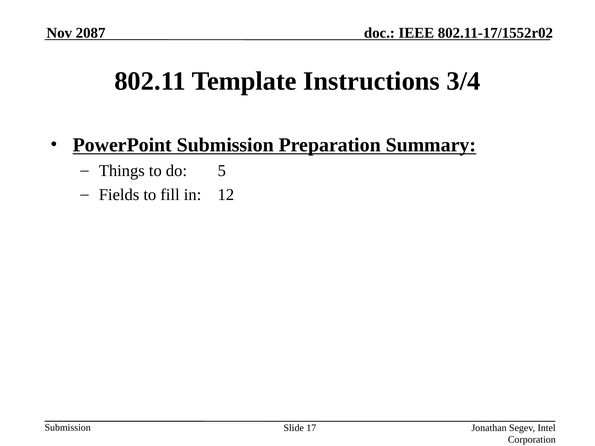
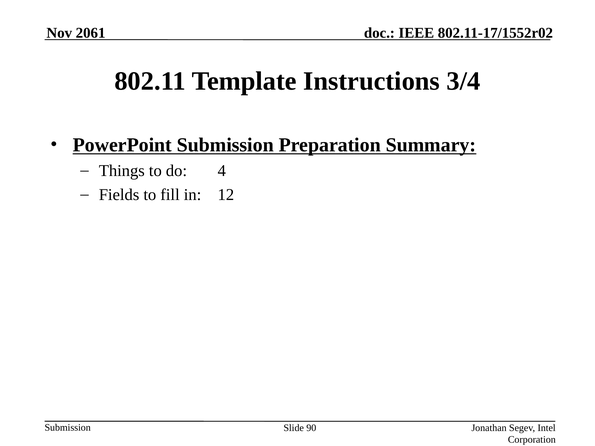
2087: 2087 -> 2061 (91, 33)
5: 5 -> 4 (222, 171)
17: 17 -> 90 (311, 428)
